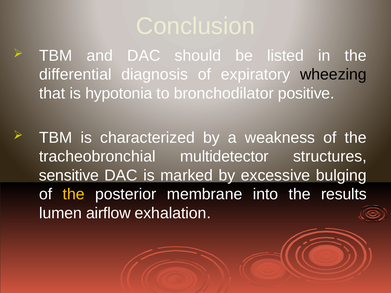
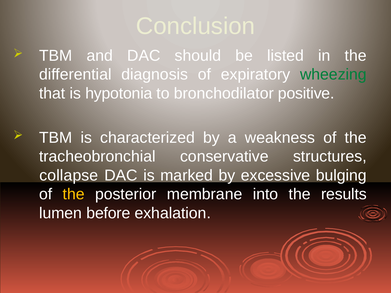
wheezing colour: black -> green (333, 75)
multidetector: multidetector -> conservative (224, 157)
sensitive: sensitive -> collapse (69, 176)
airflow: airflow -> before (108, 213)
